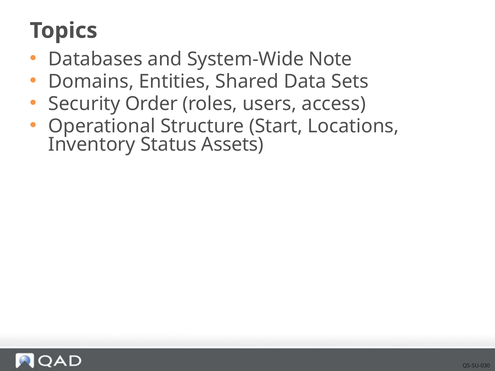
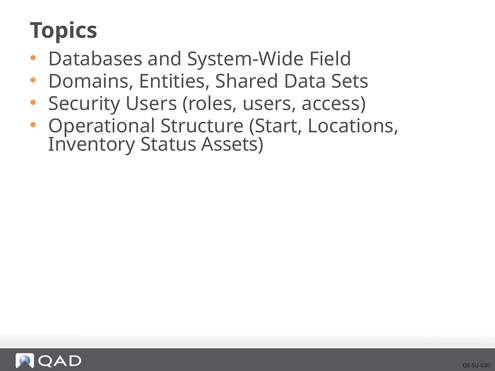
Note: Note -> Field (330, 59)
Security Order: Order -> Users (151, 104)
